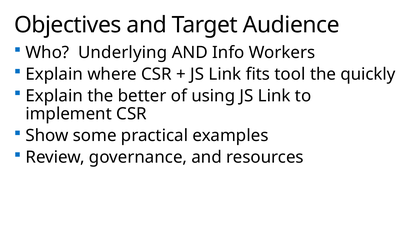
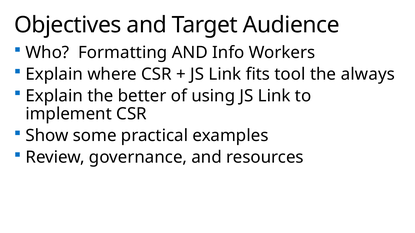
Underlying: Underlying -> Formatting (123, 53)
quickly: quickly -> always (368, 74)
